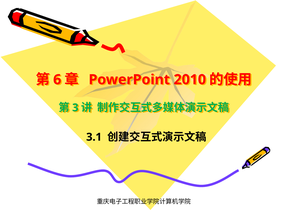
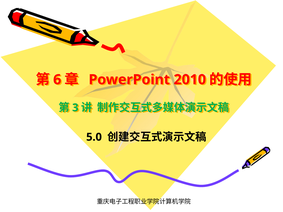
3.1: 3.1 -> 5.0 (94, 137)
